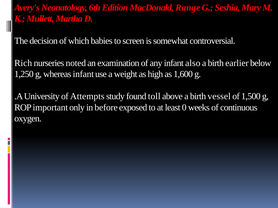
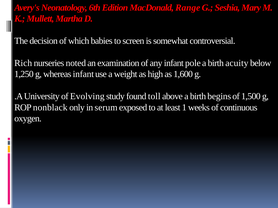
also: also -> pole (193, 63)
earlier: earlier -> acuity (237, 63)
Attempts: Attempts -> Evolving (87, 97)
vessel: vessel -> begins (219, 97)
important: important -> nonblack (50, 108)
before: before -> serum (106, 108)
0: 0 -> 1 (184, 108)
